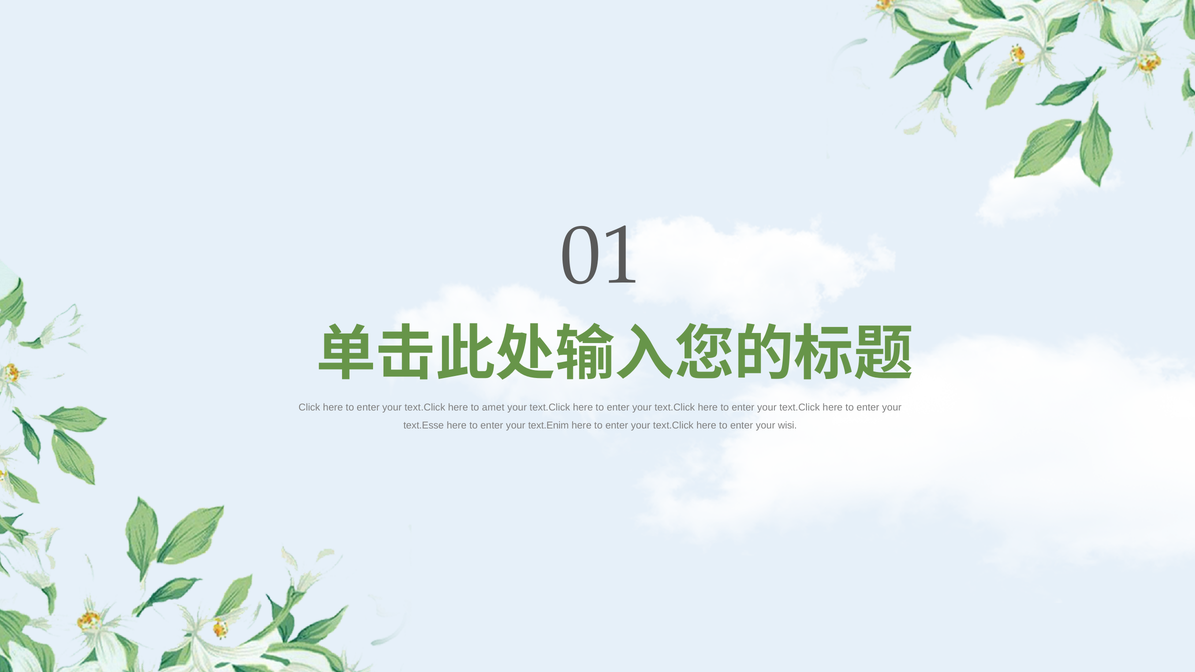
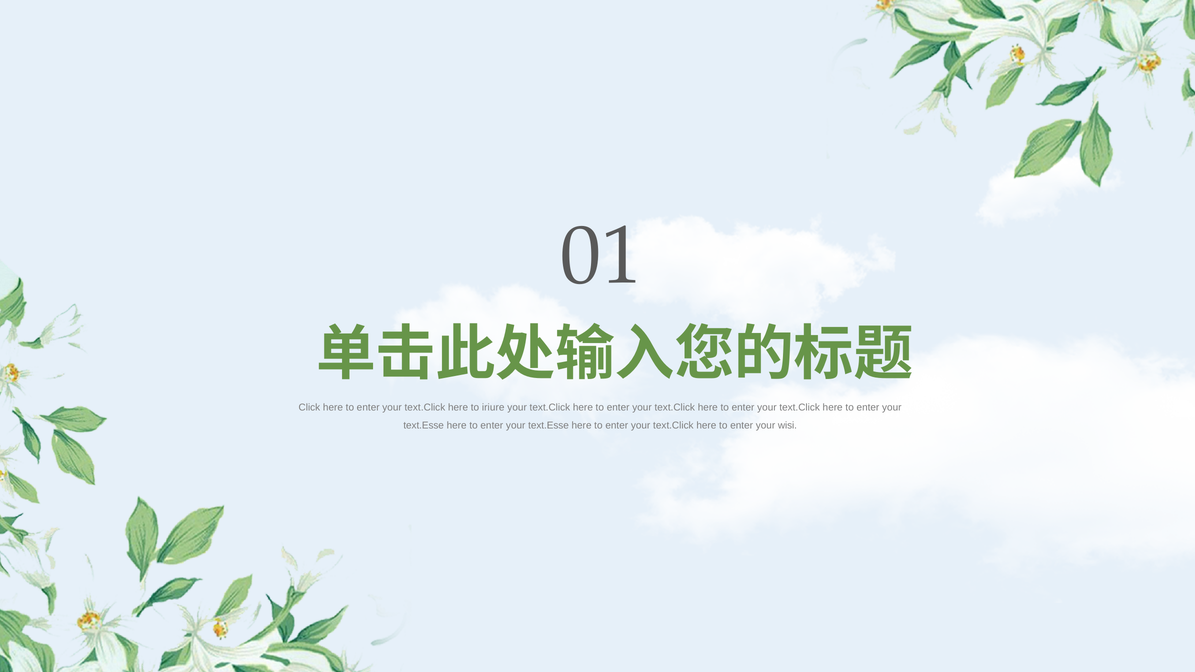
amet: amet -> iriure (493, 408)
text.Enim: text.Enim -> text.Esse (548, 426)
